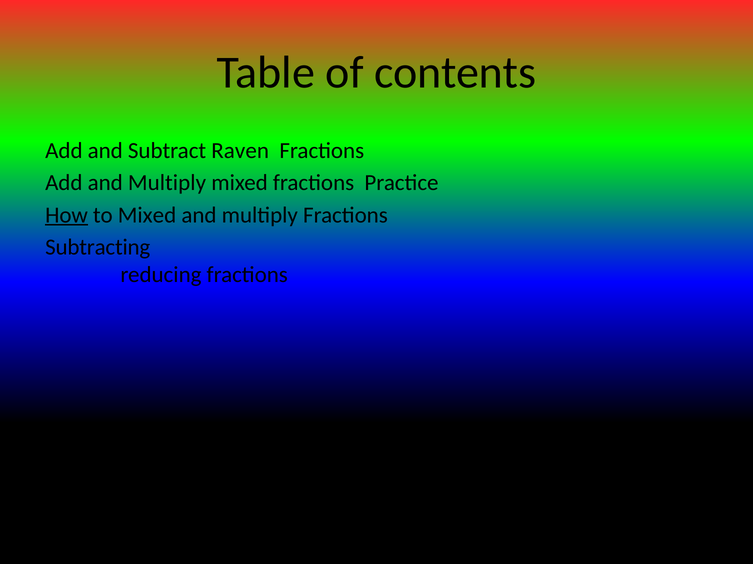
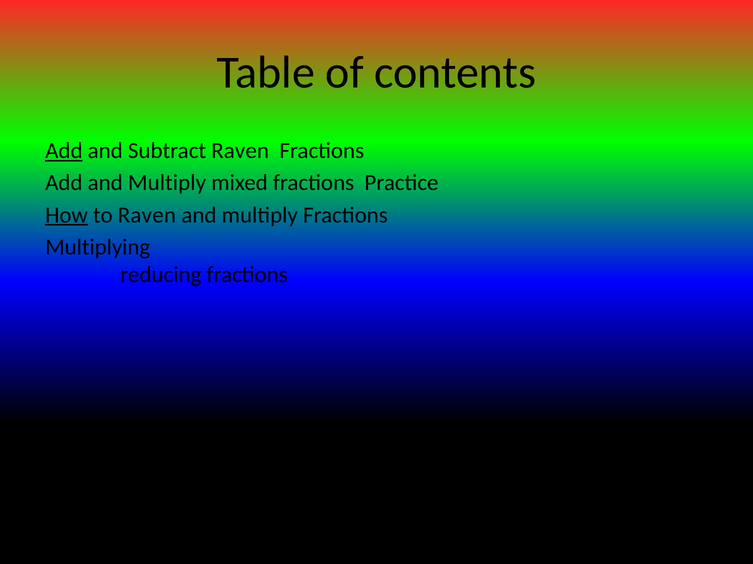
Add underline: none -> present (64, 151)
to Mixed: Mixed -> Raven (147, 215)
Subtracting: Subtracting -> Multiplying (98, 248)
